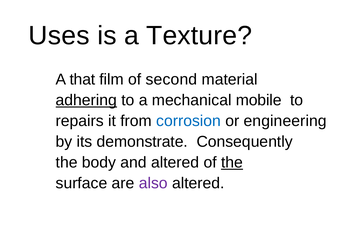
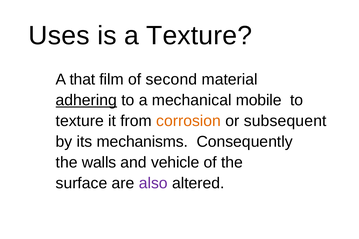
repairs: repairs -> texture (80, 121)
corrosion colour: blue -> orange (189, 121)
engineering: engineering -> subsequent (285, 121)
demonstrate: demonstrate -> mechanisms (142, 142)
body: body -> walls (99, 162)
and altered: altered -> vehicle (175, 162)
the underline: present -> none (232, 162)
